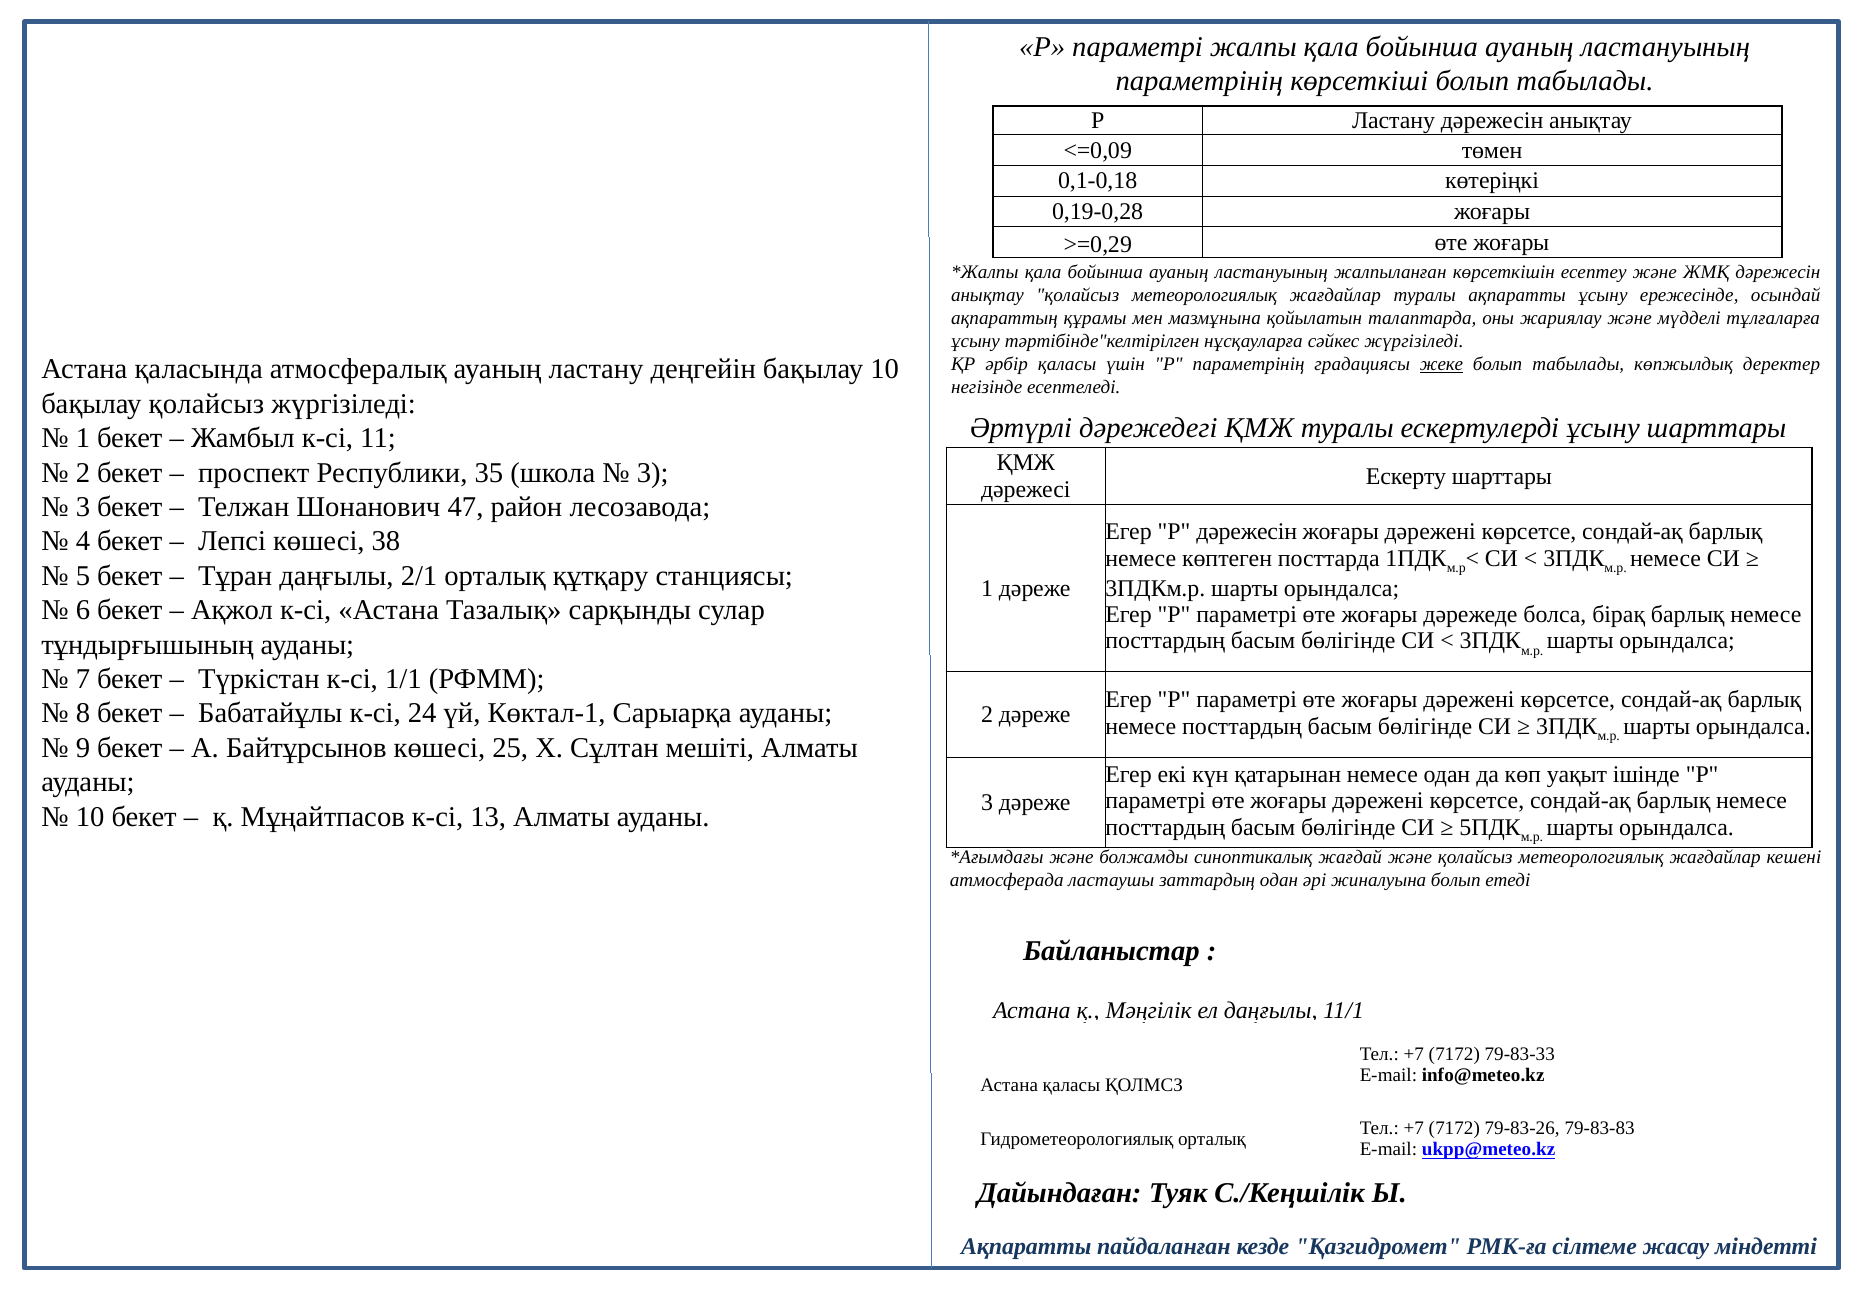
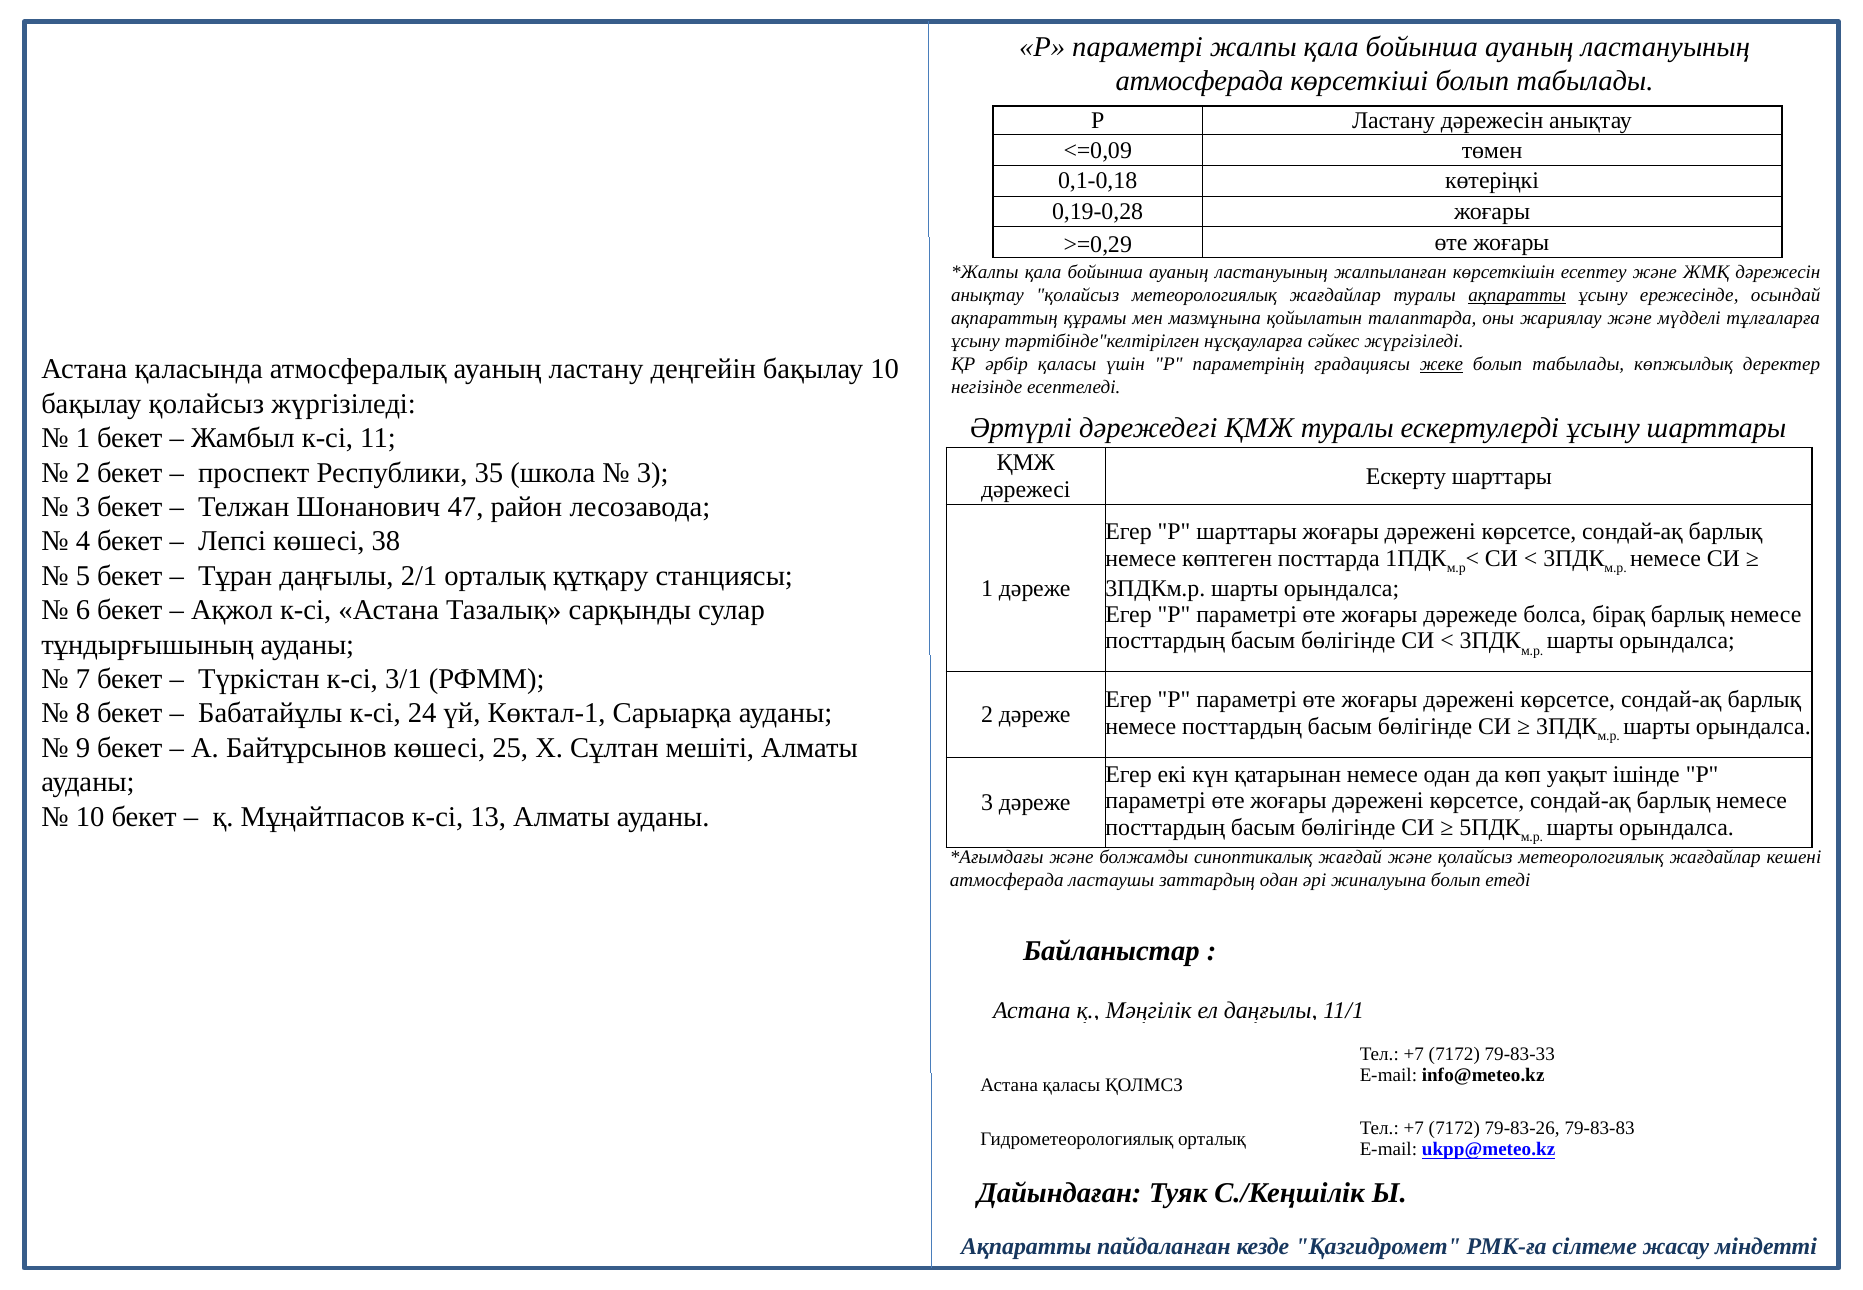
параметрінің: параметрінің -> атмосферада (1199, 81)
ақпаратты underline: none -> present (1517, 295)
Р дәрежесін: дәрежесін -> шарттары (1247, 532)
1/1: 1/1 -> 3/1 (403, 679)
